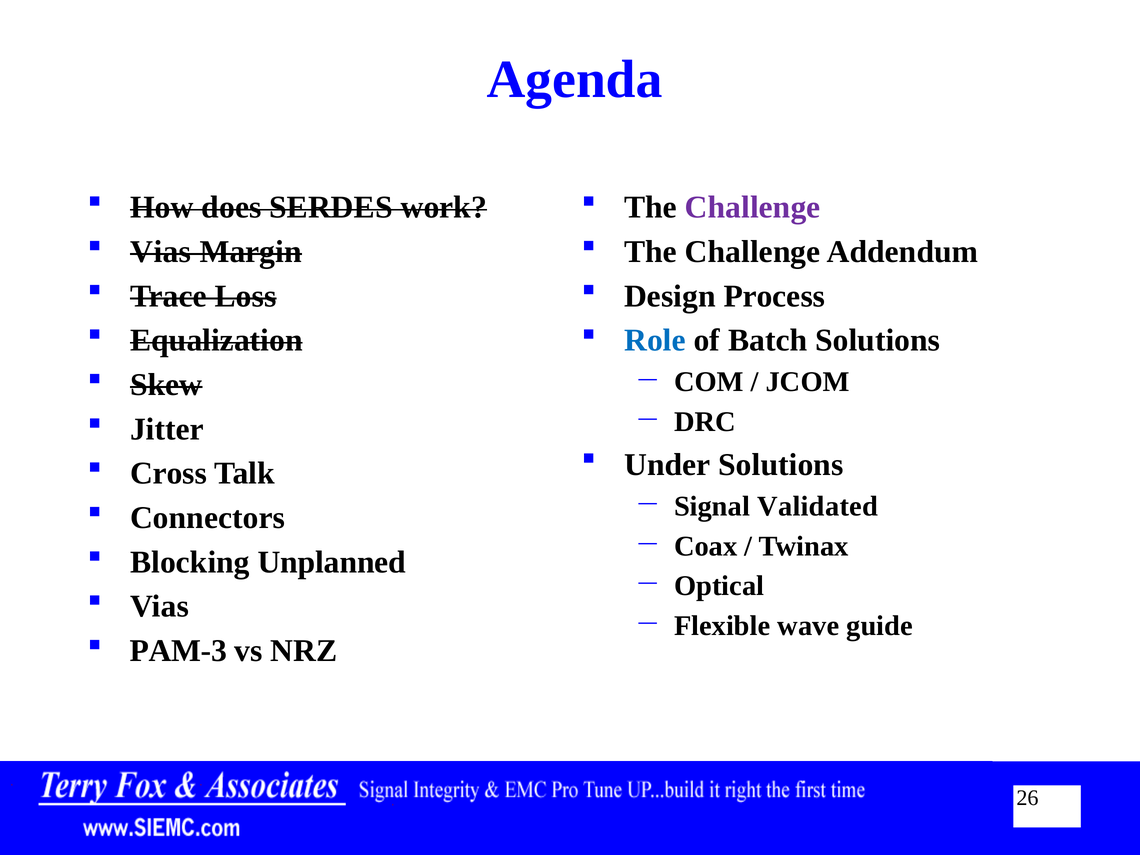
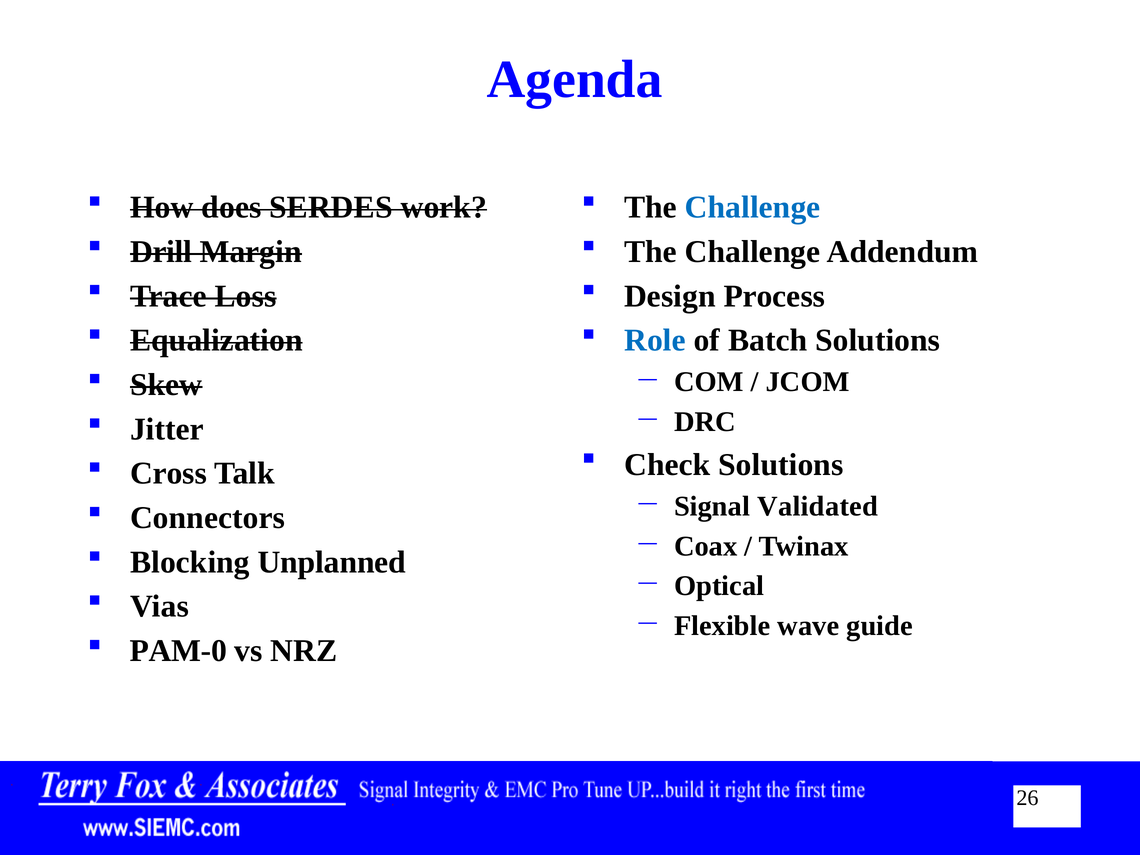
Challenge colour: purple -> blue (753, 207)
Vias: Vias -> Drill (161, 252)
Under: Under -> Check (667, 465)
PAM-3: PAM-3 -> PAM-0 (178, 651)
